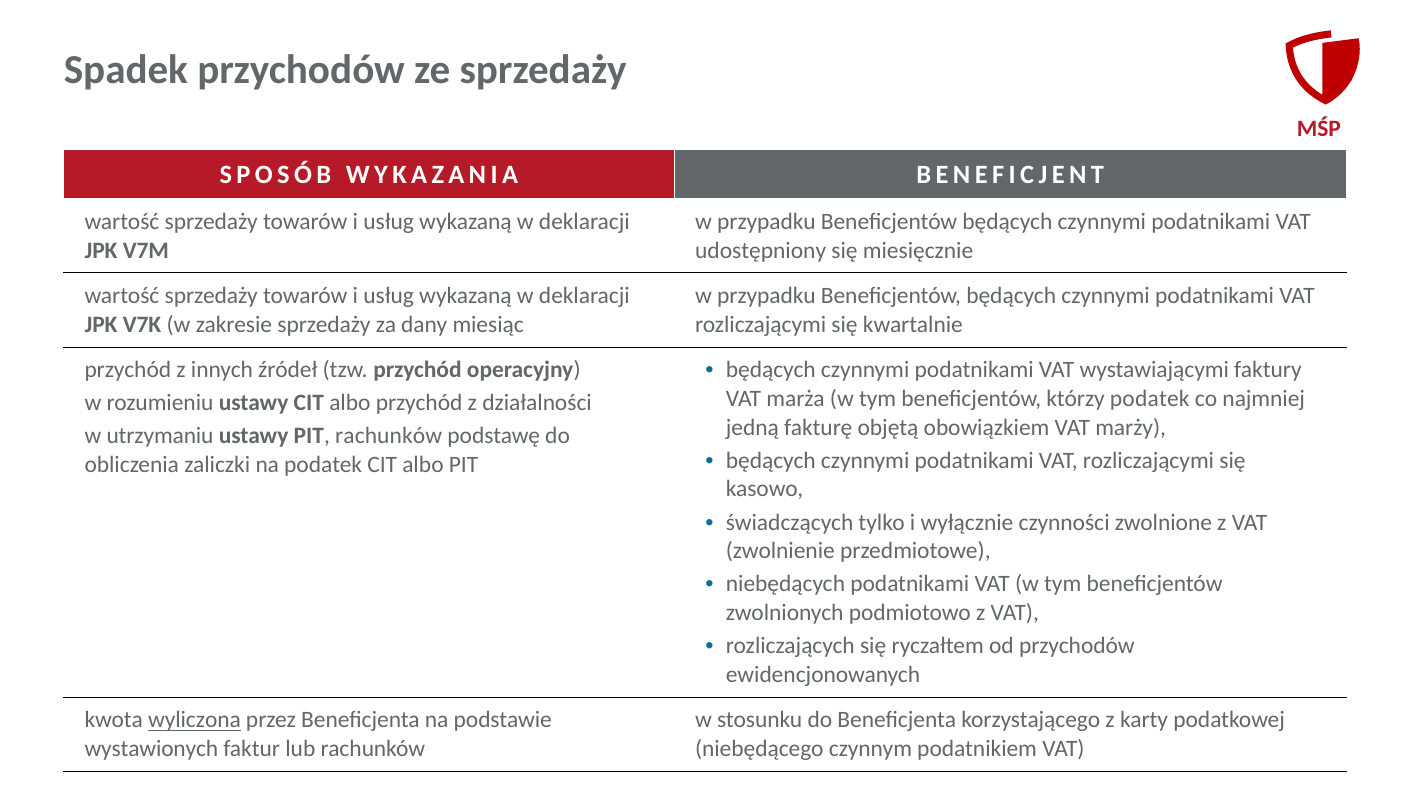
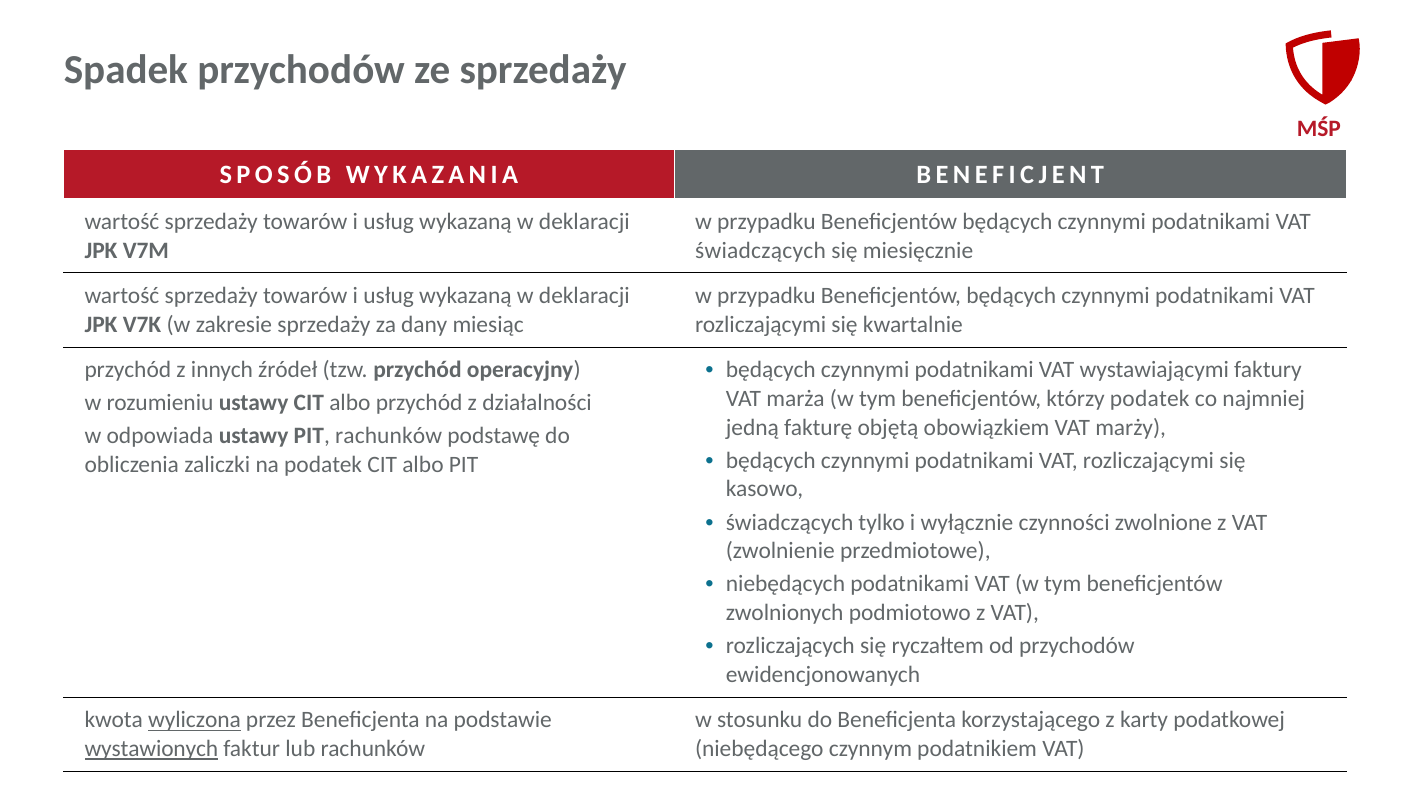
udostępniony: udostępniony -> świadczących (761, 250)
utrzymaniu: utrzymaniu -> odpowiada (160, 436)
wystawionych underline: none -> present (151, 749)
